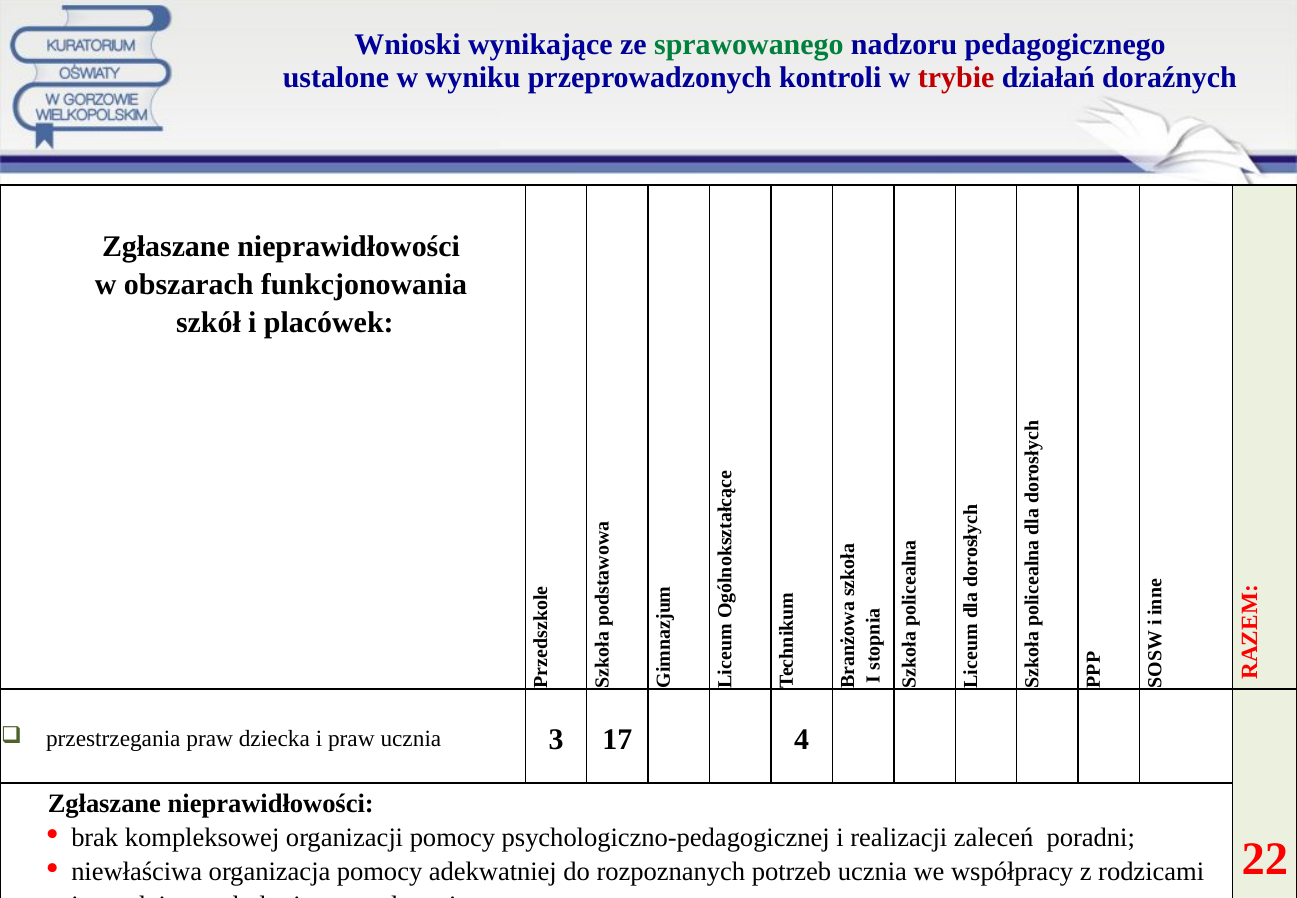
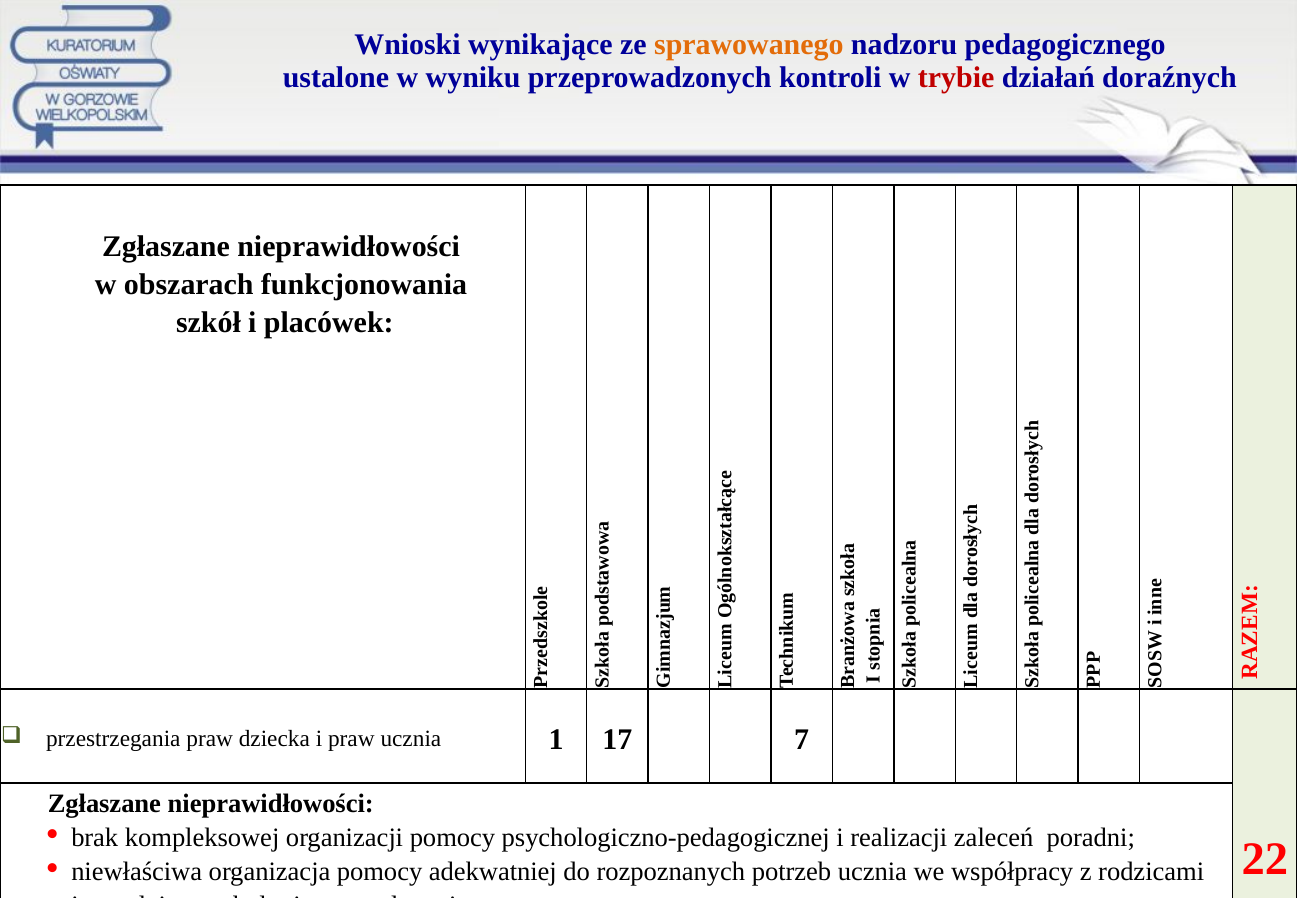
sprawowanego colour: green -> orange (749, 45)
3: 3 -> 1 (556, 739)
4: 4 -> 7 (802, 739)
